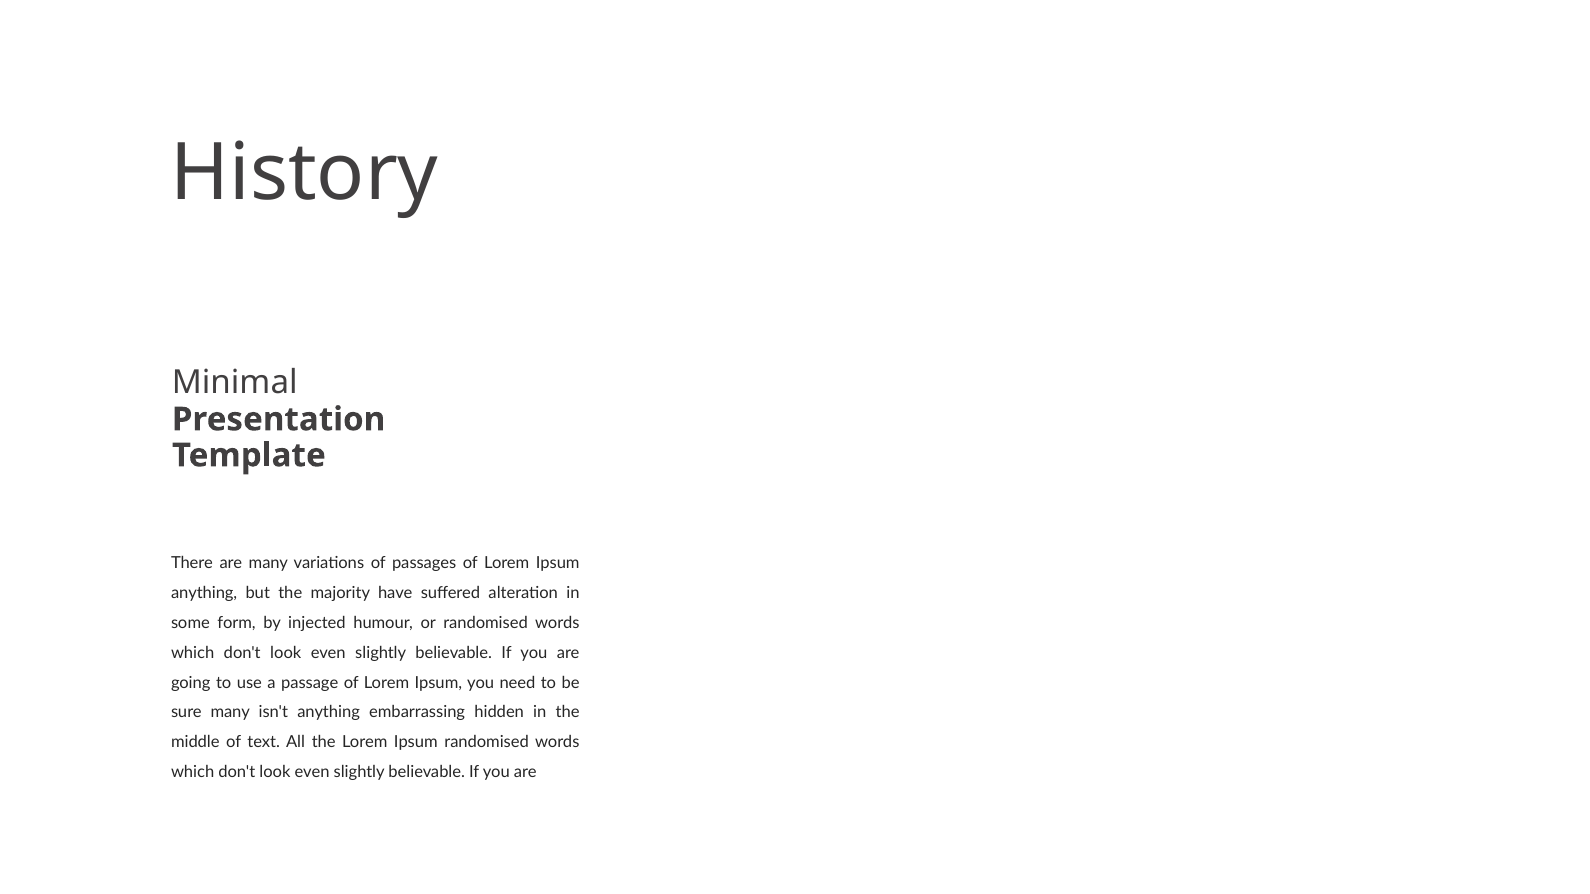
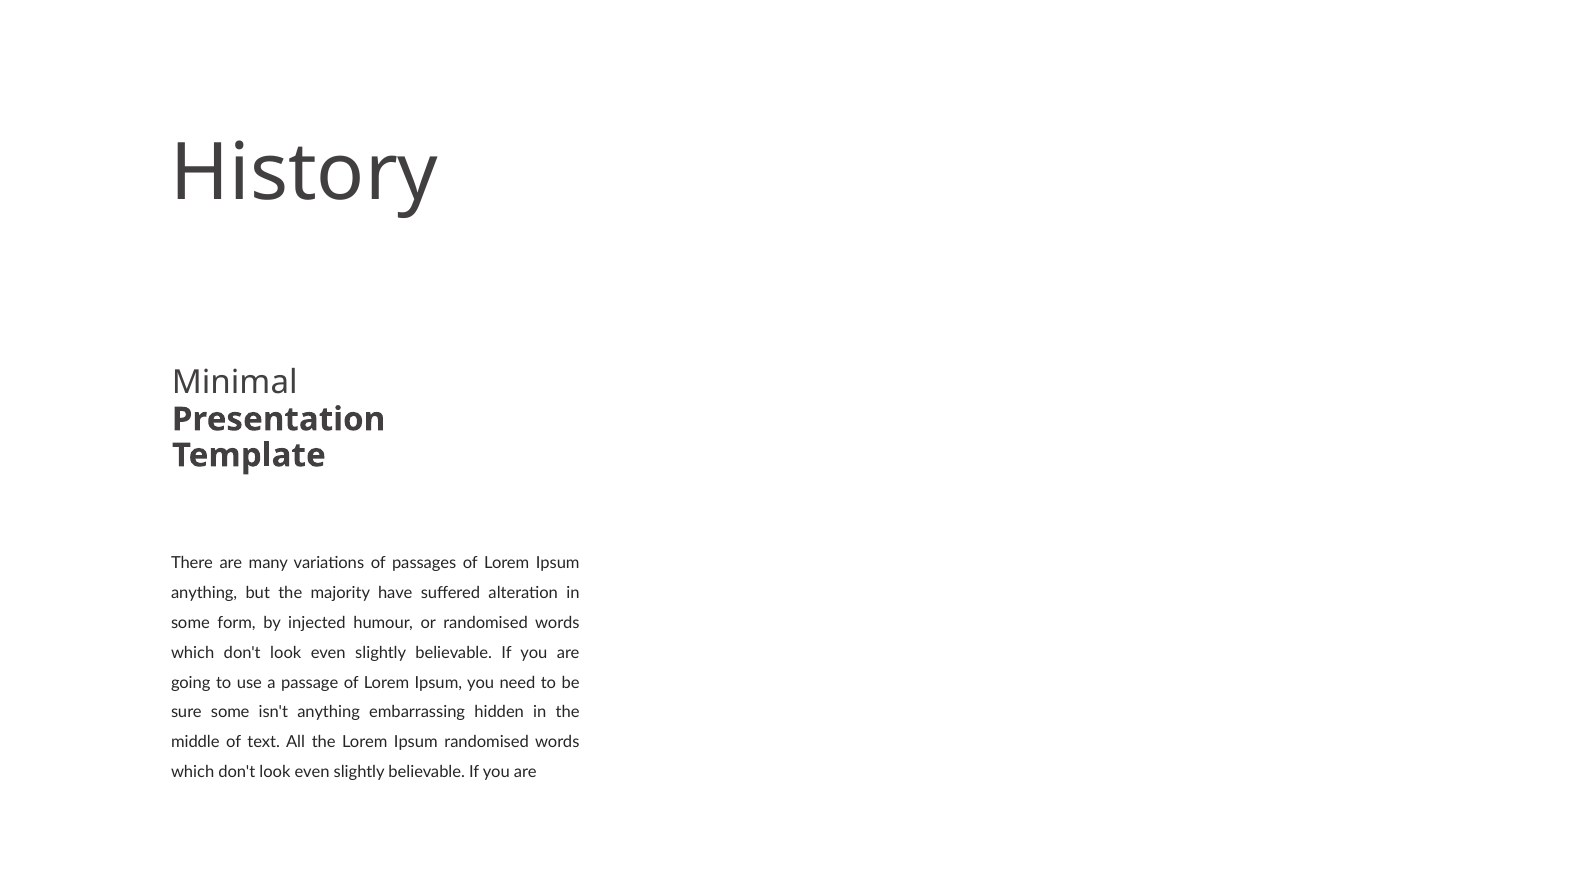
sure many: many -> some (230, 713)
